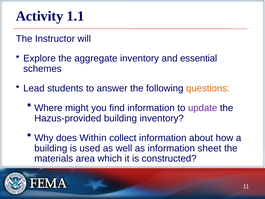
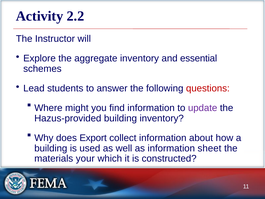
1.1: 1.1 -> 2.2 (75, 16)
questions colour: orange -> red (208, 88)
Within: Within -> Export (93, 138)
area: area -> your (85, 158)
